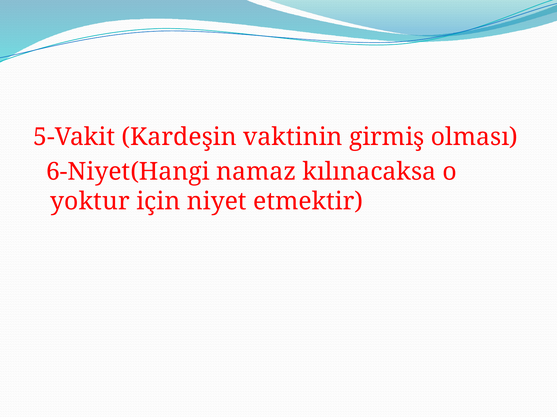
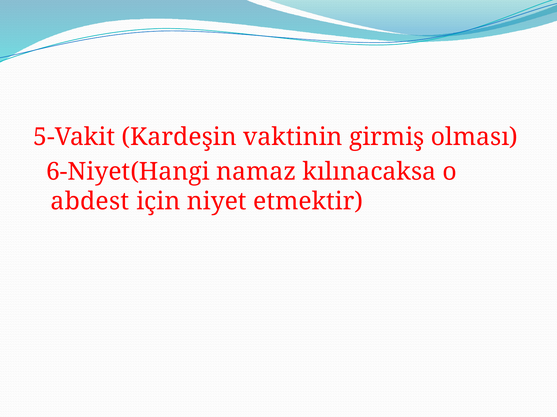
yoktur: yoktur -> abdest (90, 202)
